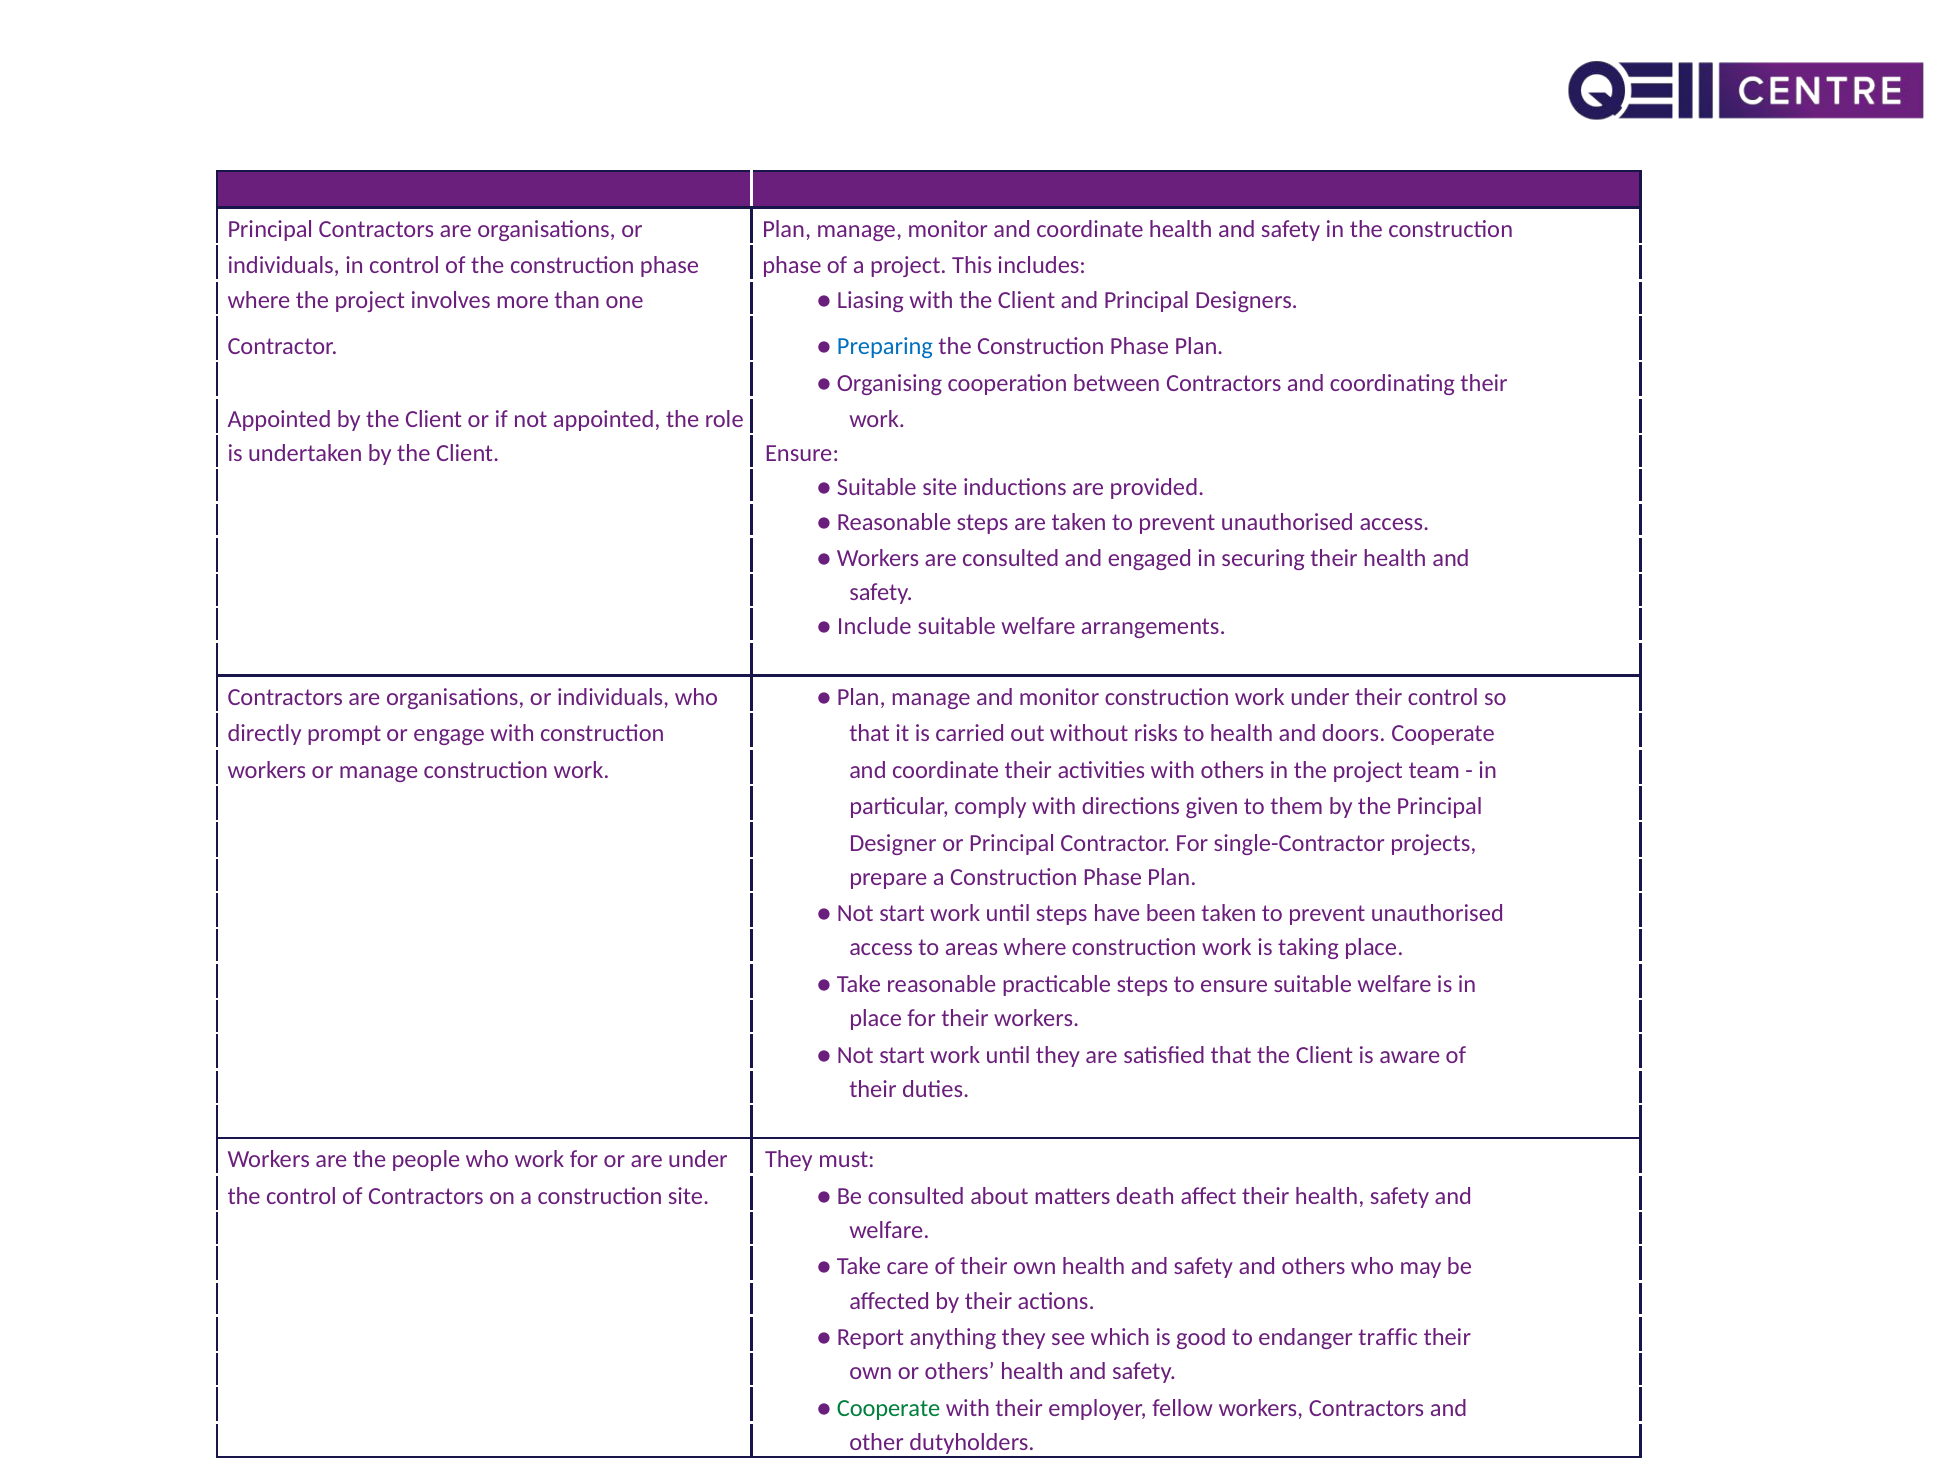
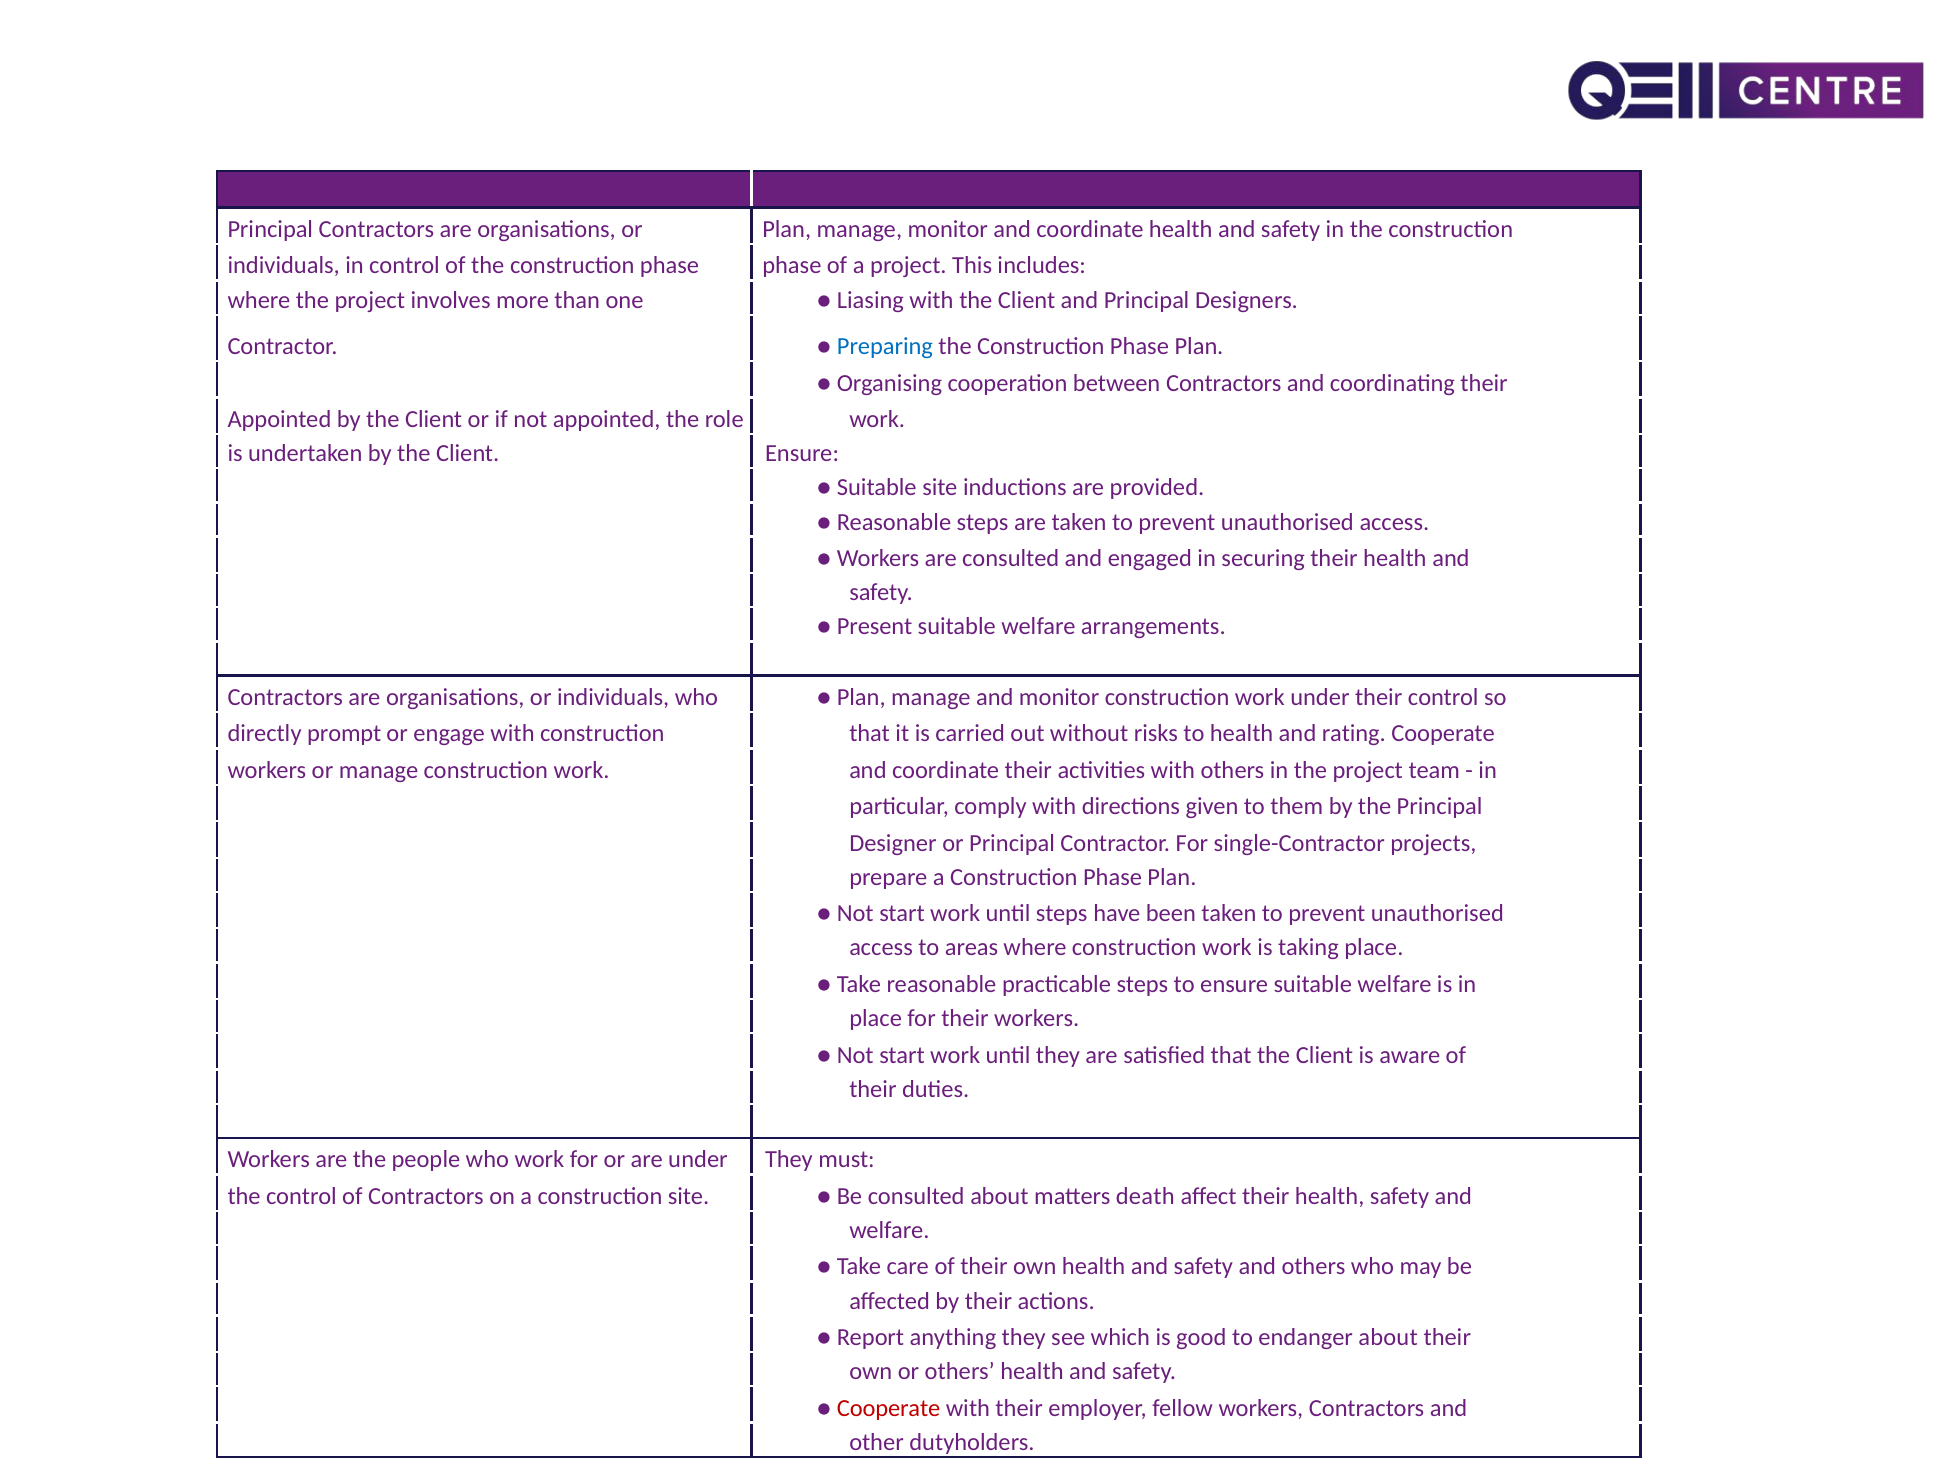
Include: Include -> Present (875, 627)
doors: doors -> rating (1354, 734)
endanger traffic: traffic -> about (1388, 1337)
Cooperate colour: green -> red (889, 1408)
